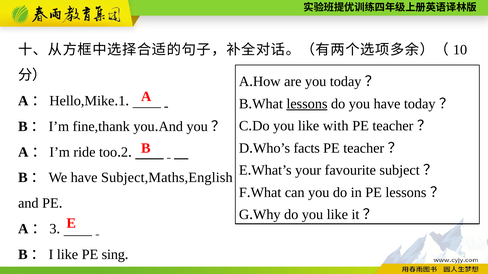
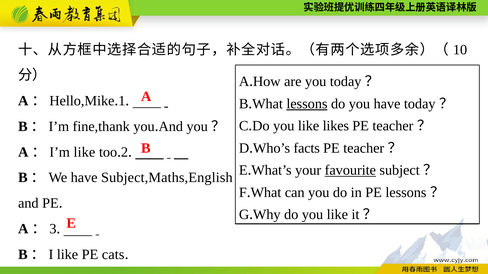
with: with -> likes (336, 126)
ride: ride -> like (84, 152)
favourite underline: none -> present (350, 170)
sing: sing -> cats (113, 255)
